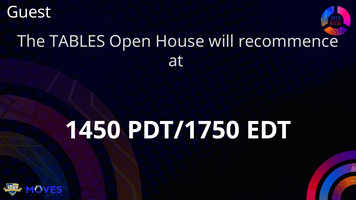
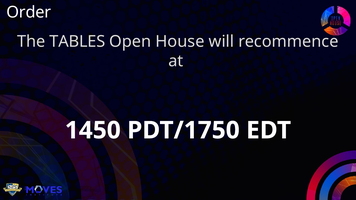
Guest: Guest -> Order (29, 12)
